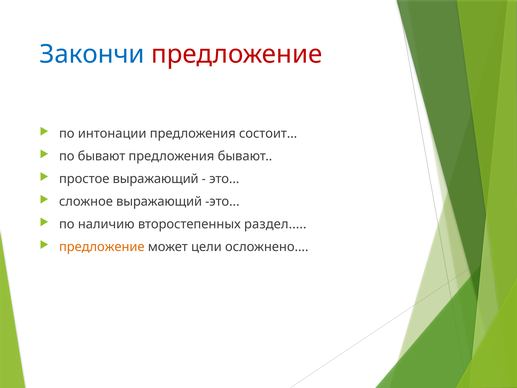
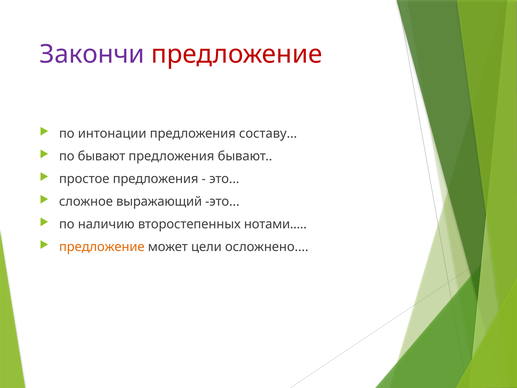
Закончи colour: blue -> purple (92, 54)
состоит: состоит -> составу (268, 133)
простое выражающий: выражающий -> предложения (156, 179)
раздел: раздел -> нотами (275, 224)
